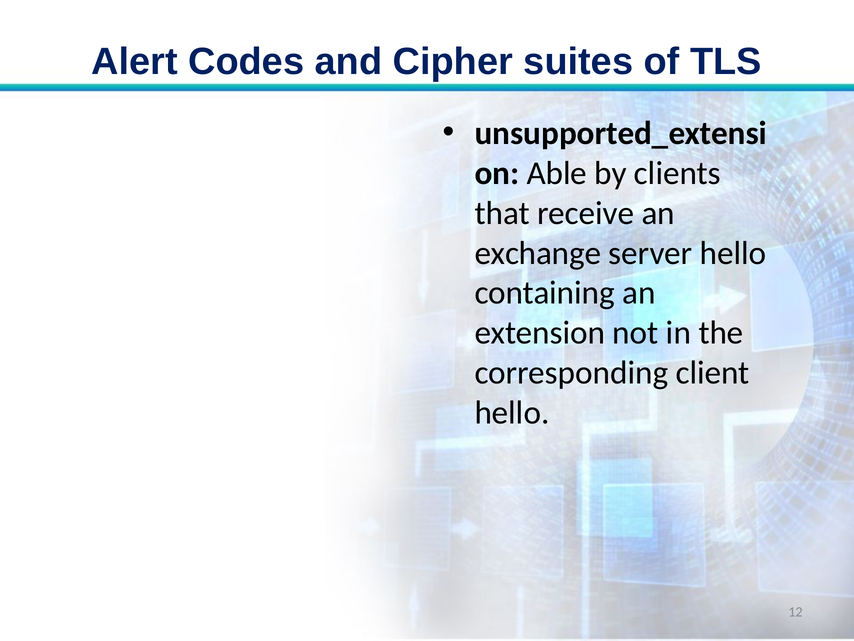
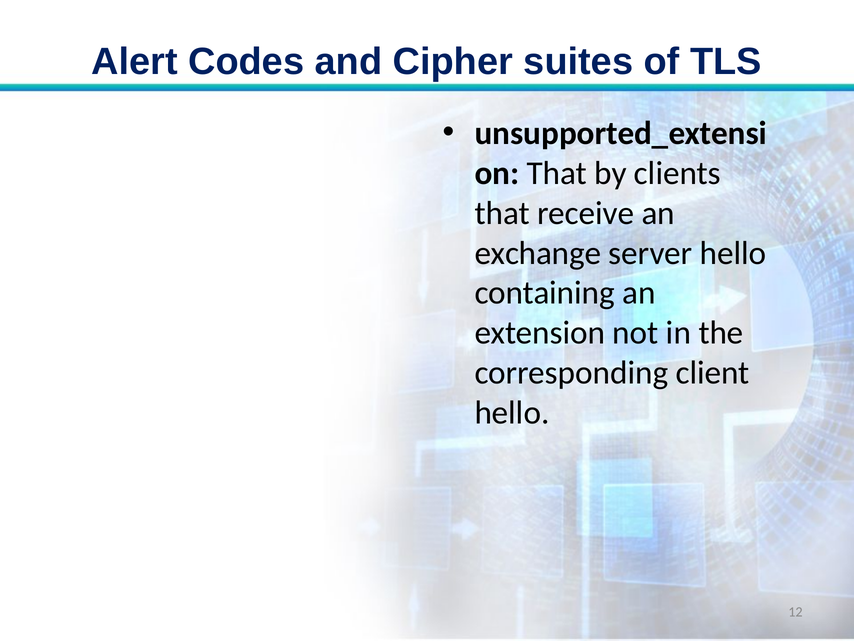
Able: Able -> That (557, 173)
